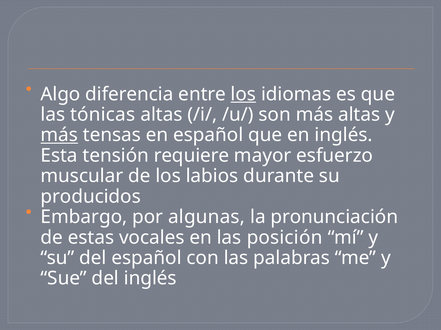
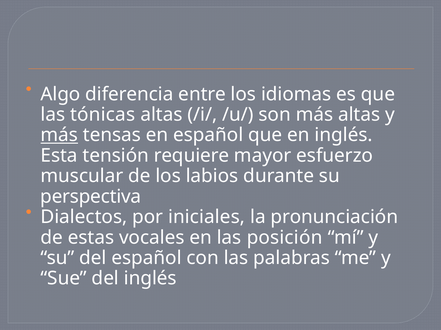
los underline: present -> none (243, 94)
producidos: producidos -> perspectiva (91, 197)
Embargo: Embargo -> Dialectos (84, 217)
algunas: algunas -> iniciales (207, 217)
